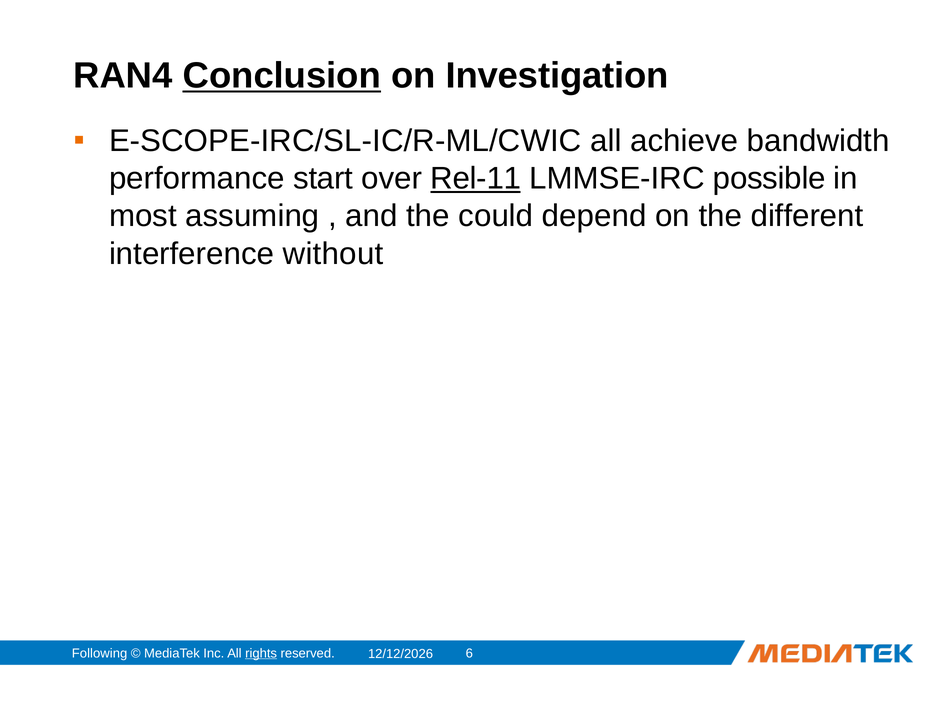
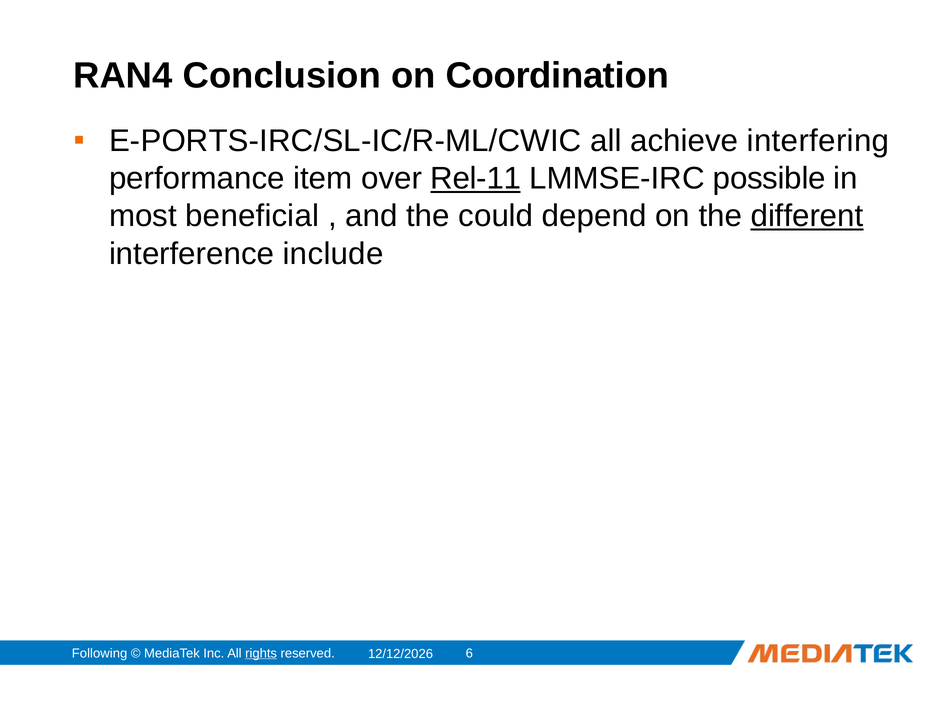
Conclusion underline: present -> none (282, 76)
Investigation: Investigation -> Coordination (557, 76)
E-SCOPE-IRC/SL-IC/R-ML/CWIC: E-SCOPE-IRC/SL-IC/R-ML/CWIC -> E-PORTS-IRC/SL-IC/R-ML/CWIC (345, 141)
bandwidth: bandwidth -> interfering (818, 141)
start: start -> item (323, 179)
assuming: assuming -> beneficial (252, 216)
different underline: none -> present (807, 216)
without: without -> include (333, 254)
